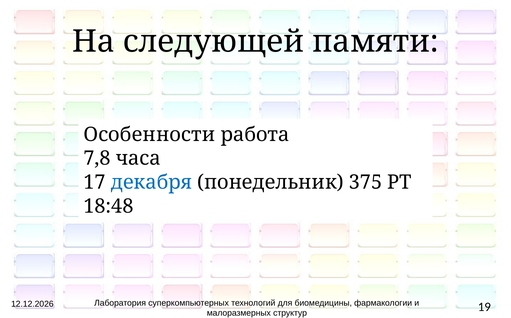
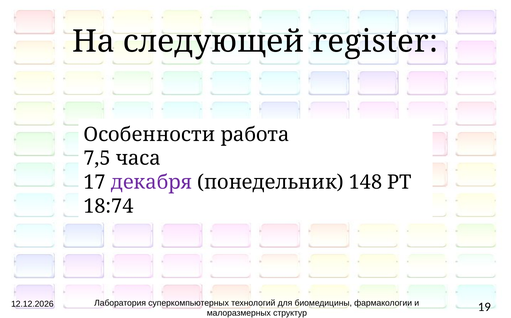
памяти: памяти -> register (375, 41)
7,8: 7,8 -> 7,5 (97, 158)
декабря colour: blue -> purple (151, 182)
375: 375 -> 148 (365, 182)
18:48: 18:48 -> 18:74 (108, 206)
